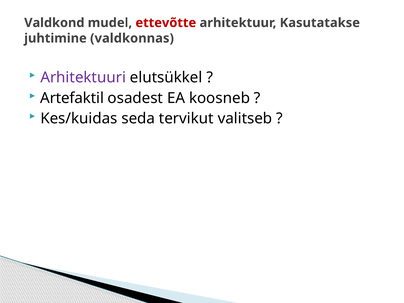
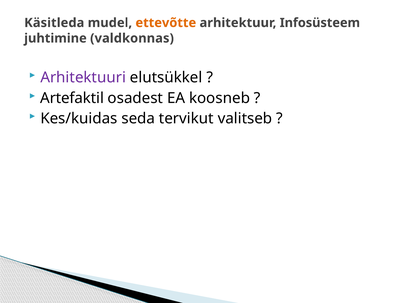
Valdkond: Valdkond -> Käsitleda (54, 23)
ettevõtte colour: red -> orange (166, 23)
Kasutatakse: Kasutatakse -> Infosüsteem (320, 23)
